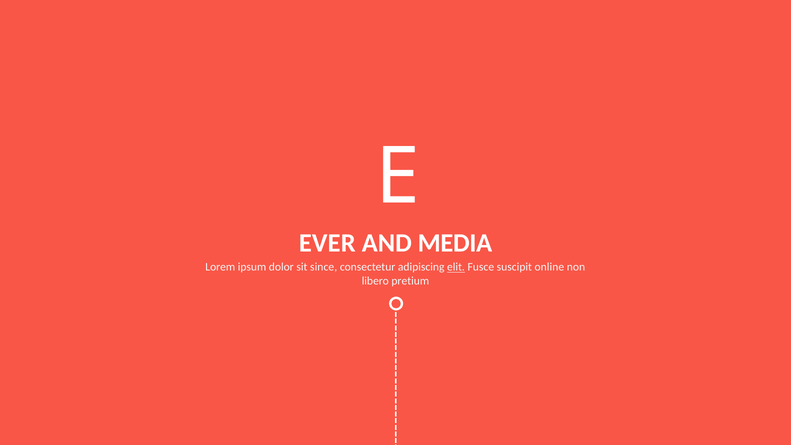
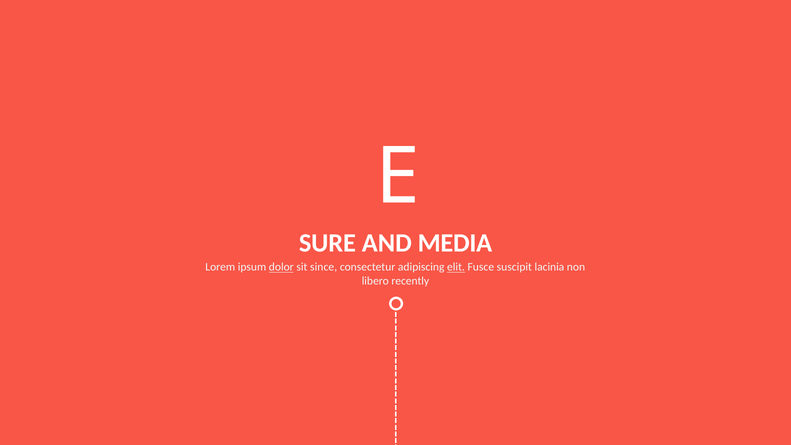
EVER: EVER -> SURE (327, 243)
dolor underline: none -> present (281, 267)
online: online -> lacinia (549, 267)
pretium: pretium -> recently (410, 281)
